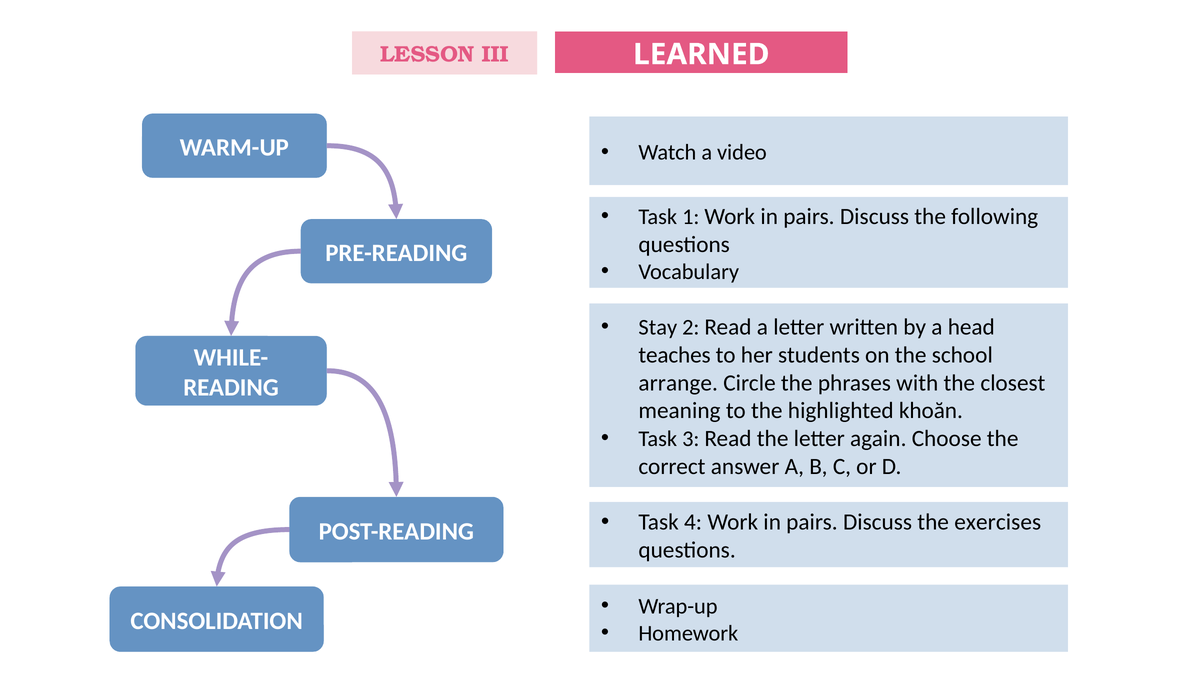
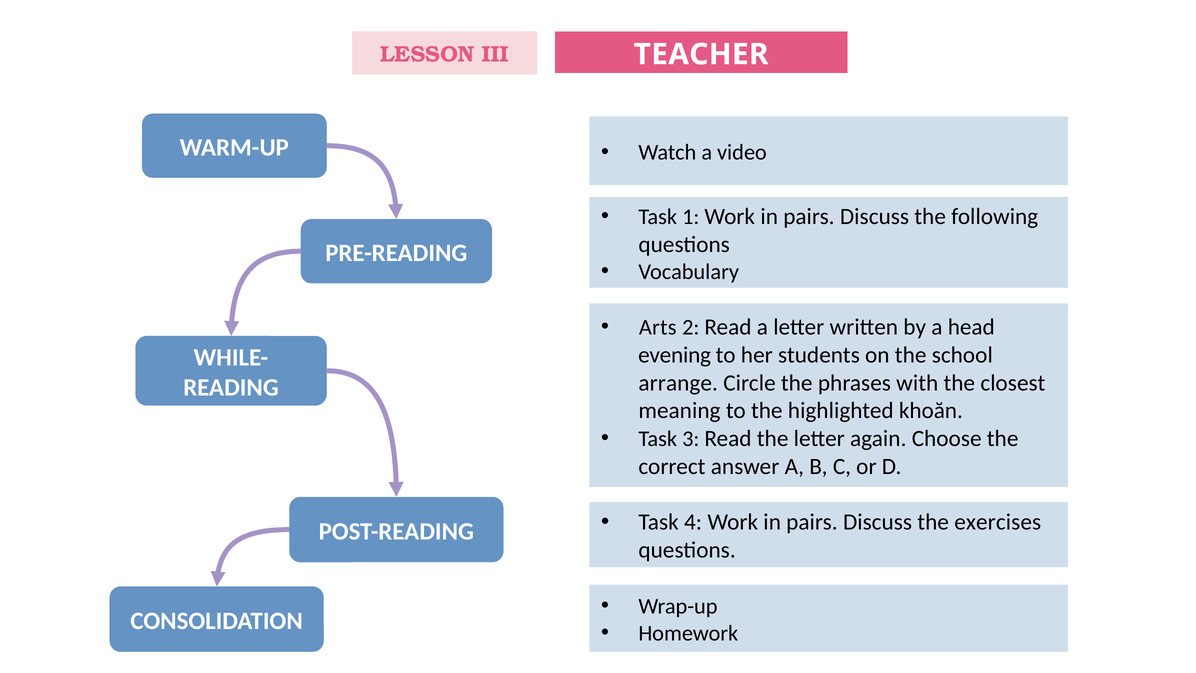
LEARNED: LEARNED -> TEACHER (701, 54)
Stay: Stay -> Arts (658, 327)
teaches: teaches -> evening (675, 355)
